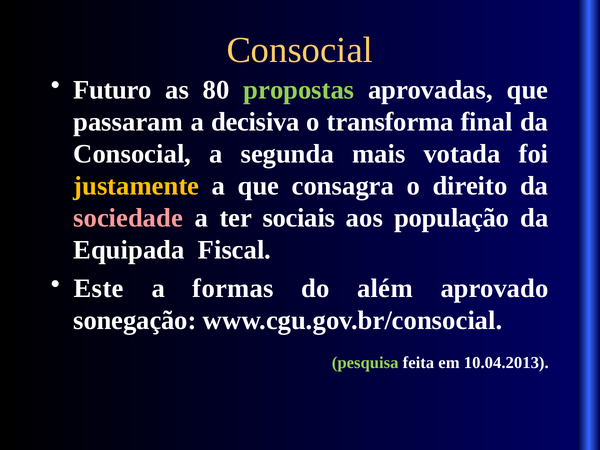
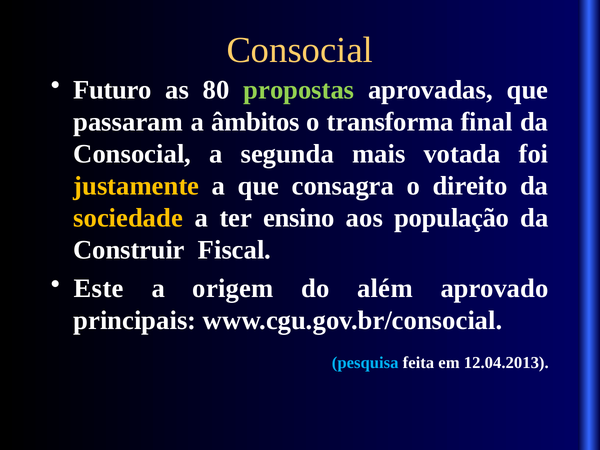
decisiva: decisiva -> âmbitos (255, 122)
sociedade colour: pink -> yellow (128, 218)
sociais: sociais -> ensino (299, 218)
Equipada: Equipada -> Construir (129, 250)
formas: formas -> origem (233, 289)
sonegação: sonegação -> principais (135, 321)
pesquisa colour: light green -> light blue (365, 363)
10.04.2013: 10.04.2013 -> 12.04.2013 (506, 363)
